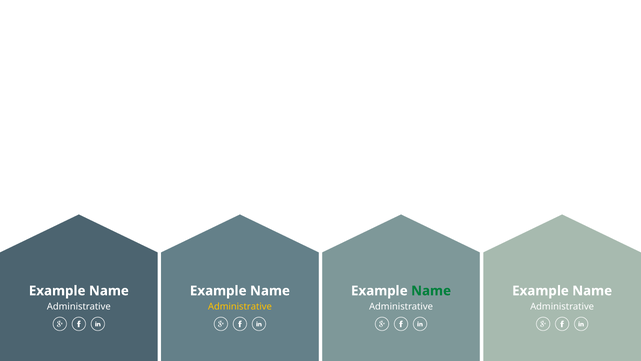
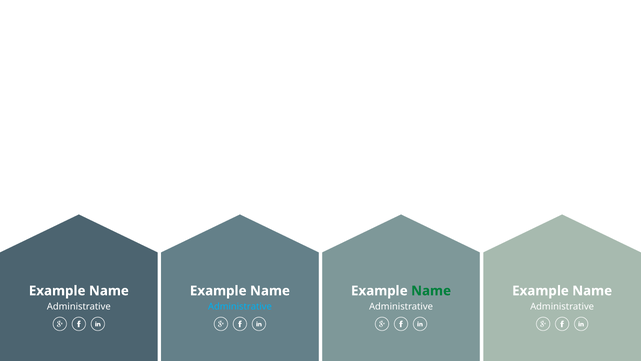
Administrative colour: yellow -> light blue (240, 306)
